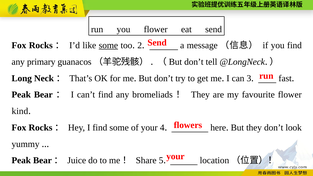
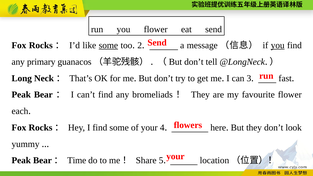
you underline: none -> present (278, 45)
kind: kind -> each (20, 111)
Juice: Juice -> Time (77, 161)
